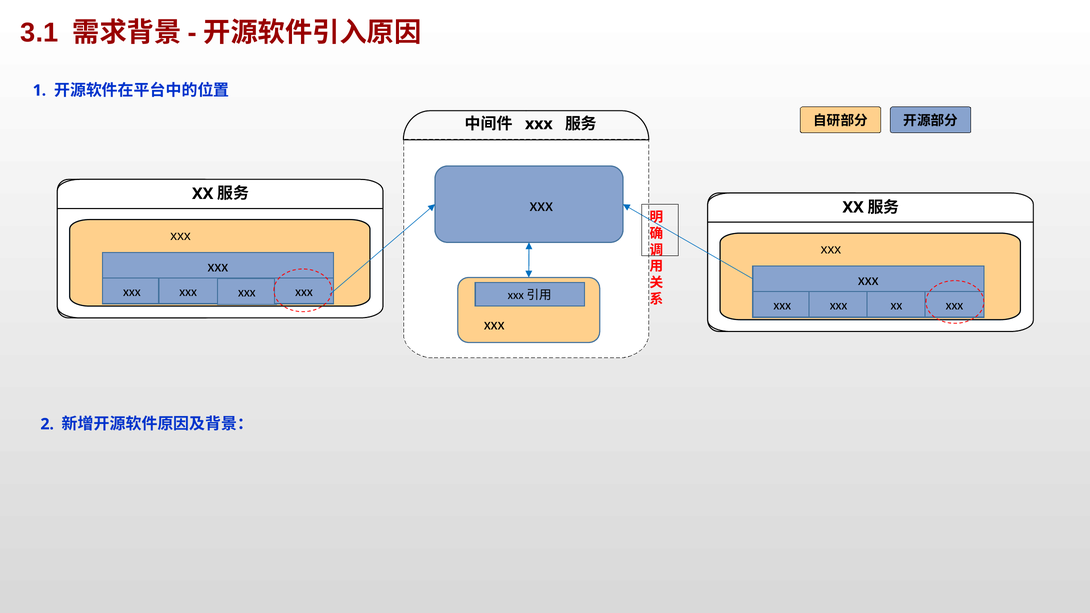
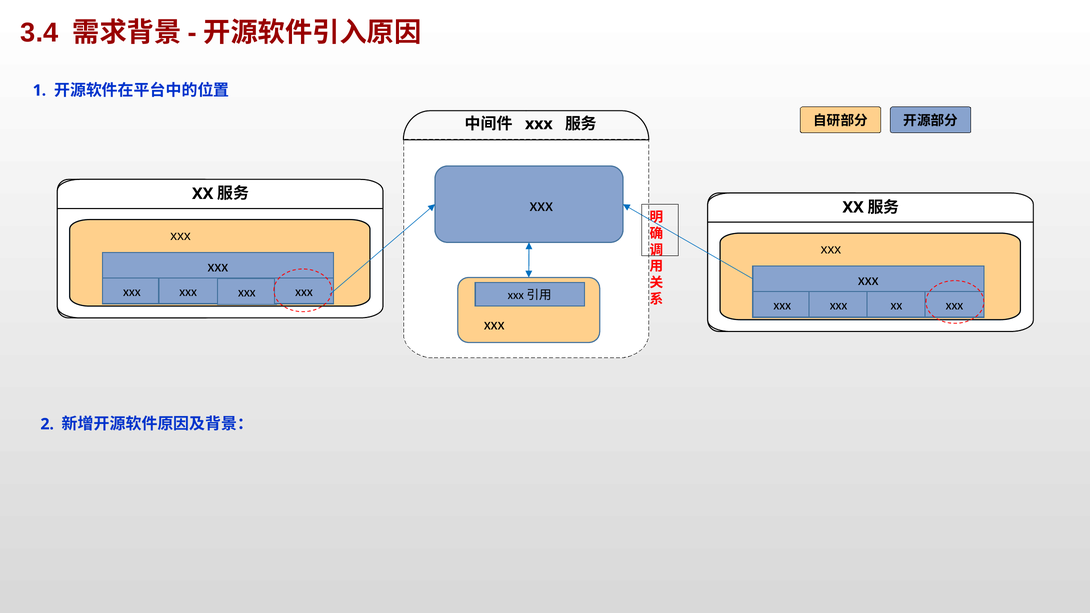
3.1: 3.1 -> 3.4 (39, 33)
